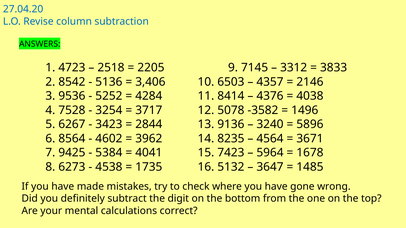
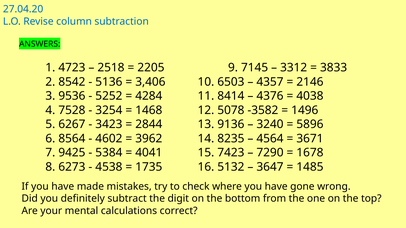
3717: 3717 -> 1468 (149, 110)
5964: 5964 -> 7290 (270, 153)
